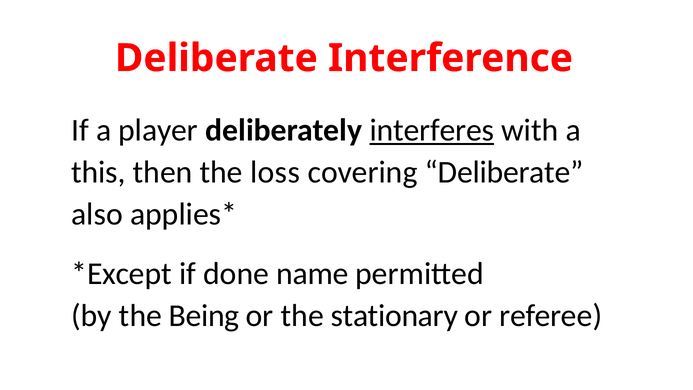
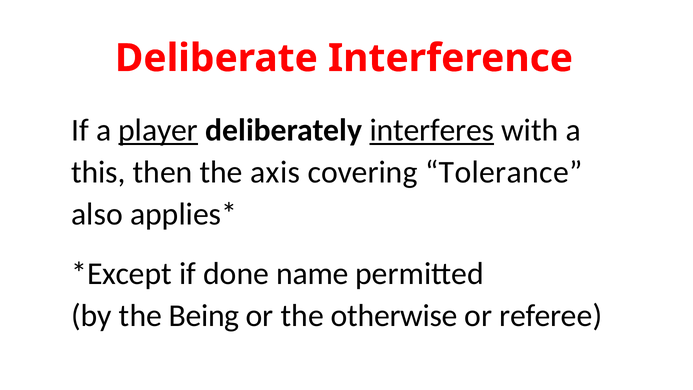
player underline: none -> present (158, 130)
loss: loss -> axis (275, 172)
covering Deliberate: Deliberate -> Tolerance (504, 172)
stationary: stationary -> otherwise (394, 316)
